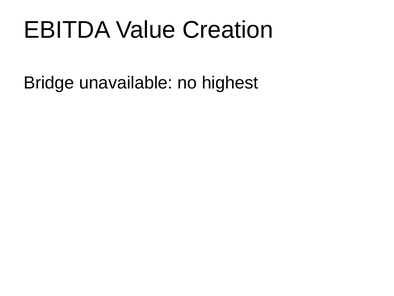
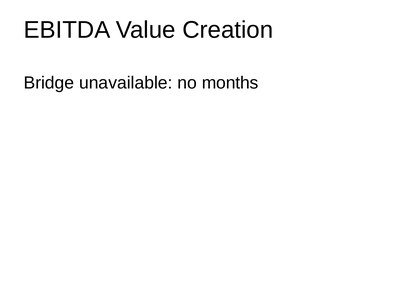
highest: highest -> months (230, 83)
